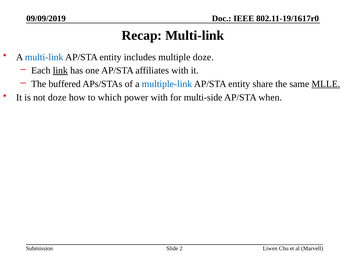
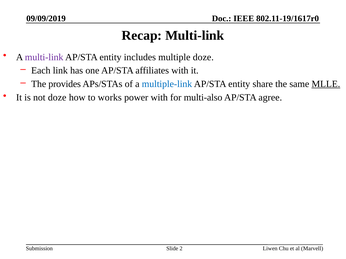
multi-link colour: blue -> purple (44, 57)
link underline: present -> none (60, 71)
buffered: buffered -> provides (65, 84)
which: which -> works (110, 98)
multi-side: multi-side -> multi-also (203, 98)
when: when -> agree (270, 98)
